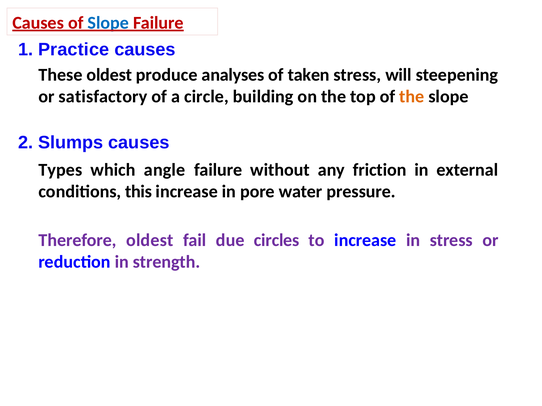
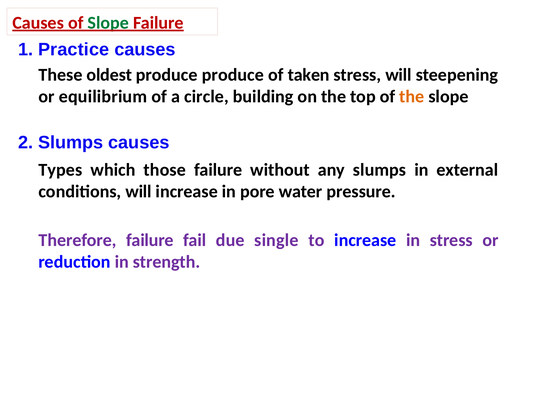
Slope colour: blue -> green (108, 23)
produce analyses: analyses -> produce (233, 75)
satisfactory: satisfactory -> equilibrium (103, 97)
angle: angle -> those (165, 170)
any friction: friction -> slumps (380, 170)
conditions this: this -> will (139, 192)
Therefore oldest: oldest -> failure (150, 240)
circles: circles -> single (276, 240)
